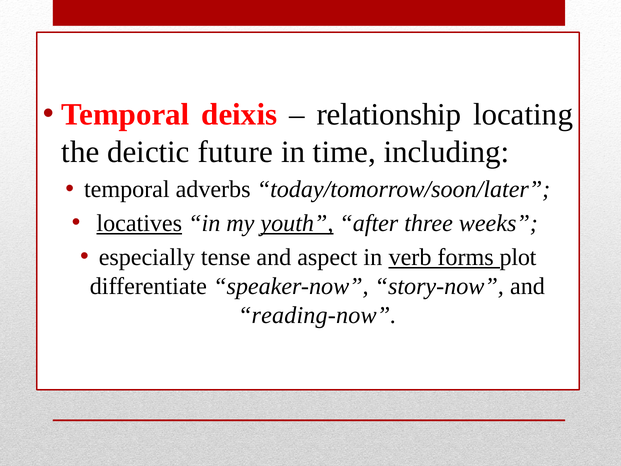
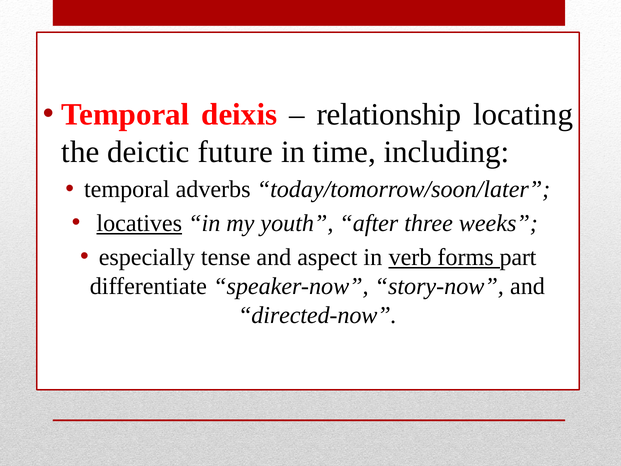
youth underline: present -> none (297, 223)
plot: plot -> part (518, 257)
reading-now: reading-now -> directed-now (317, 315)
